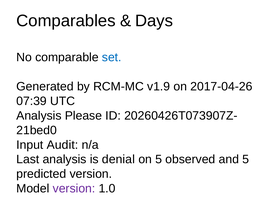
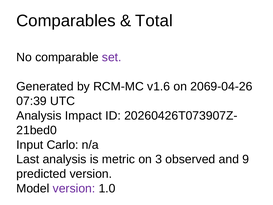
Days: Days -> Total (154, 21)
set colour: blue -> purple (112, 57)
v1.9: v1.9 -> v1.6 (159, 86)
2017-04-26: 2017-04-26 -> 2069-04-26 (221, 86)
Please: Please -> Impact (83, 116)
Audit: Audit -> Carlo (63, 145)
denial: denial -> metric (118, 159)
on 5: 5 -> 3 (159, 159)
and 5: 5 -> 9 (246, 159)
